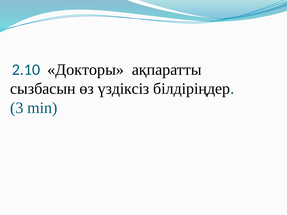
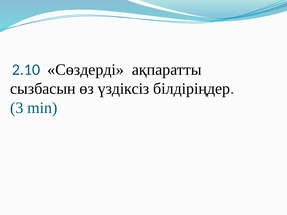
Докторы: Докторы -> Сөздерді (86, 70)
